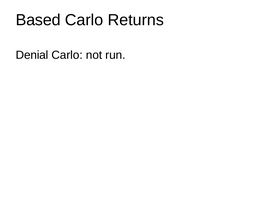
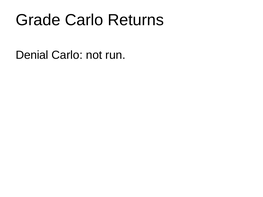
Based: Based -> Grade (38, 20)
